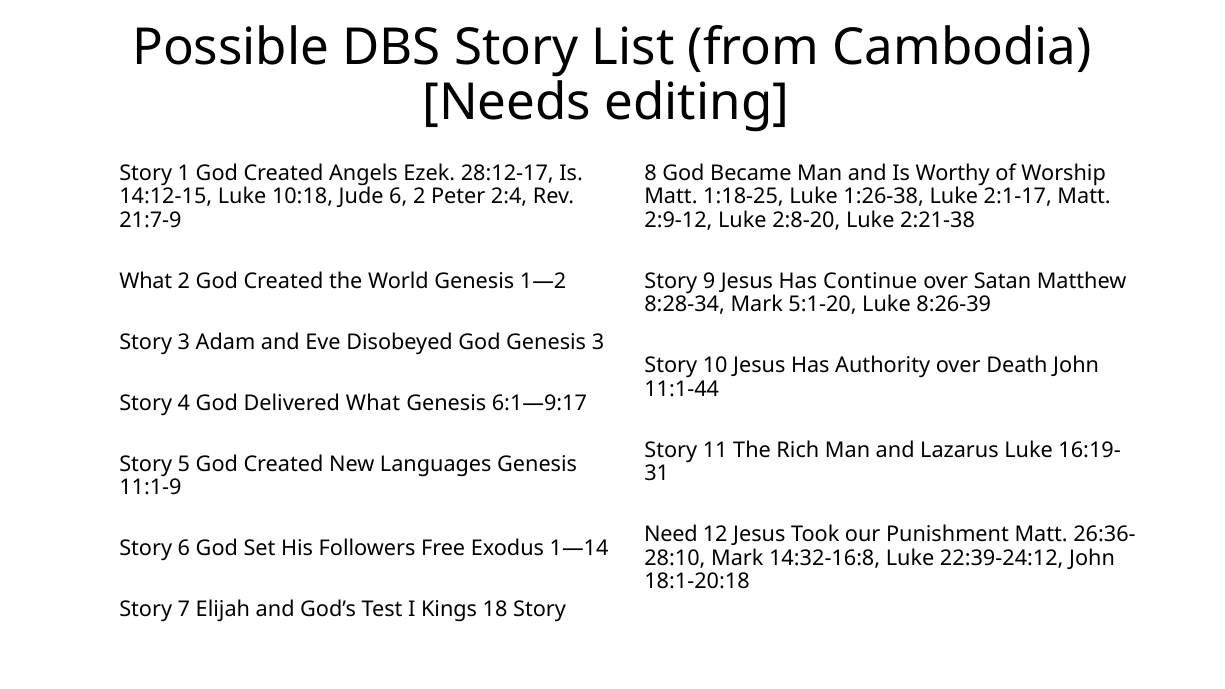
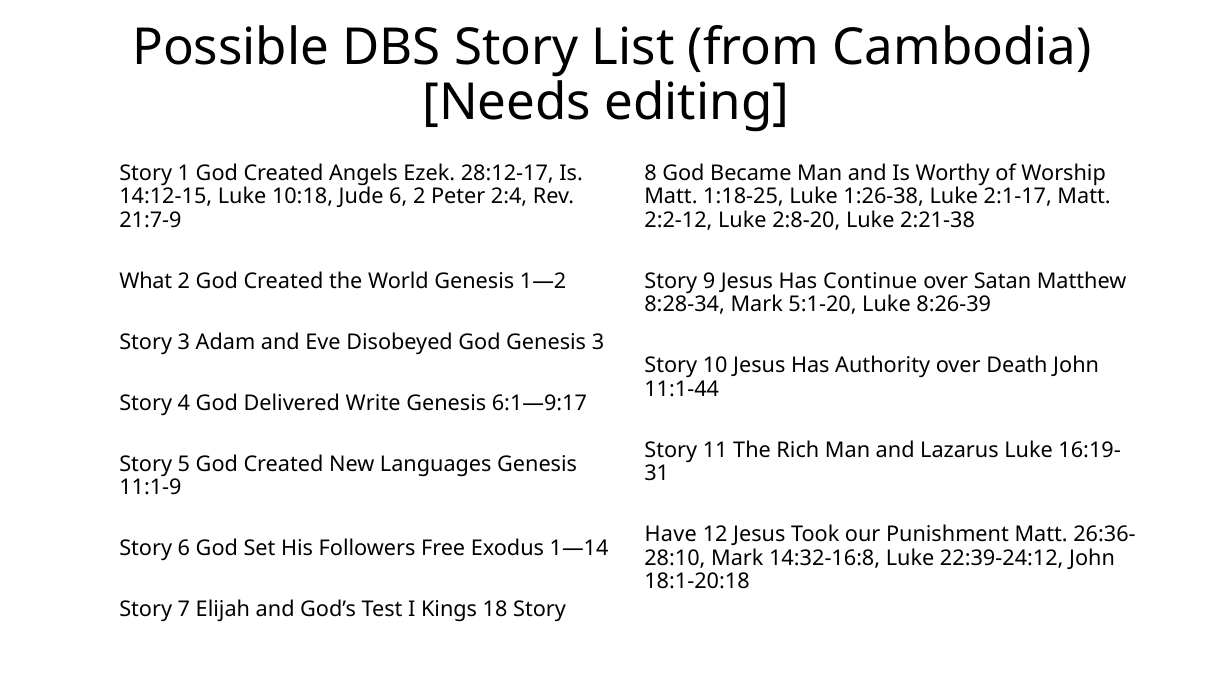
2:9-12: 2:9-12 -> 2:2-12 (678, 220)
Delivered What: What -> Write (373, 403)
Need: Need -> Have (671, 535)
